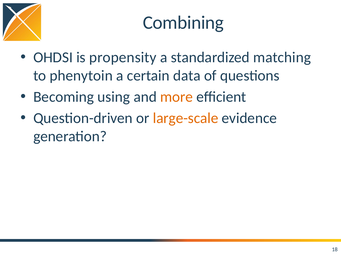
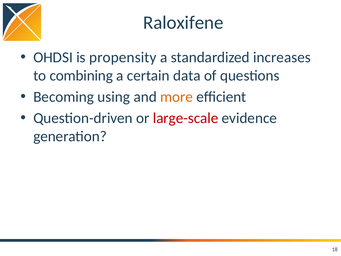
Combining: Combining -> Raloxifene (183, 23)
matching: matching -> increases (282, 57)
phenytoin: phenytoin -> combining (81, 76)
large-scale colour: orange -> red (186, 118)
